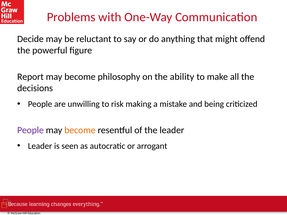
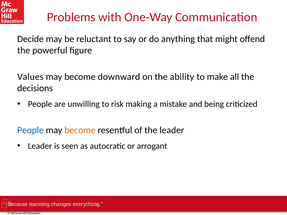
Report: Report -> Values (30, 77)
philosophy: philosophy -> downward (119, 77)
People colour: purple -> blue (30, 130)
